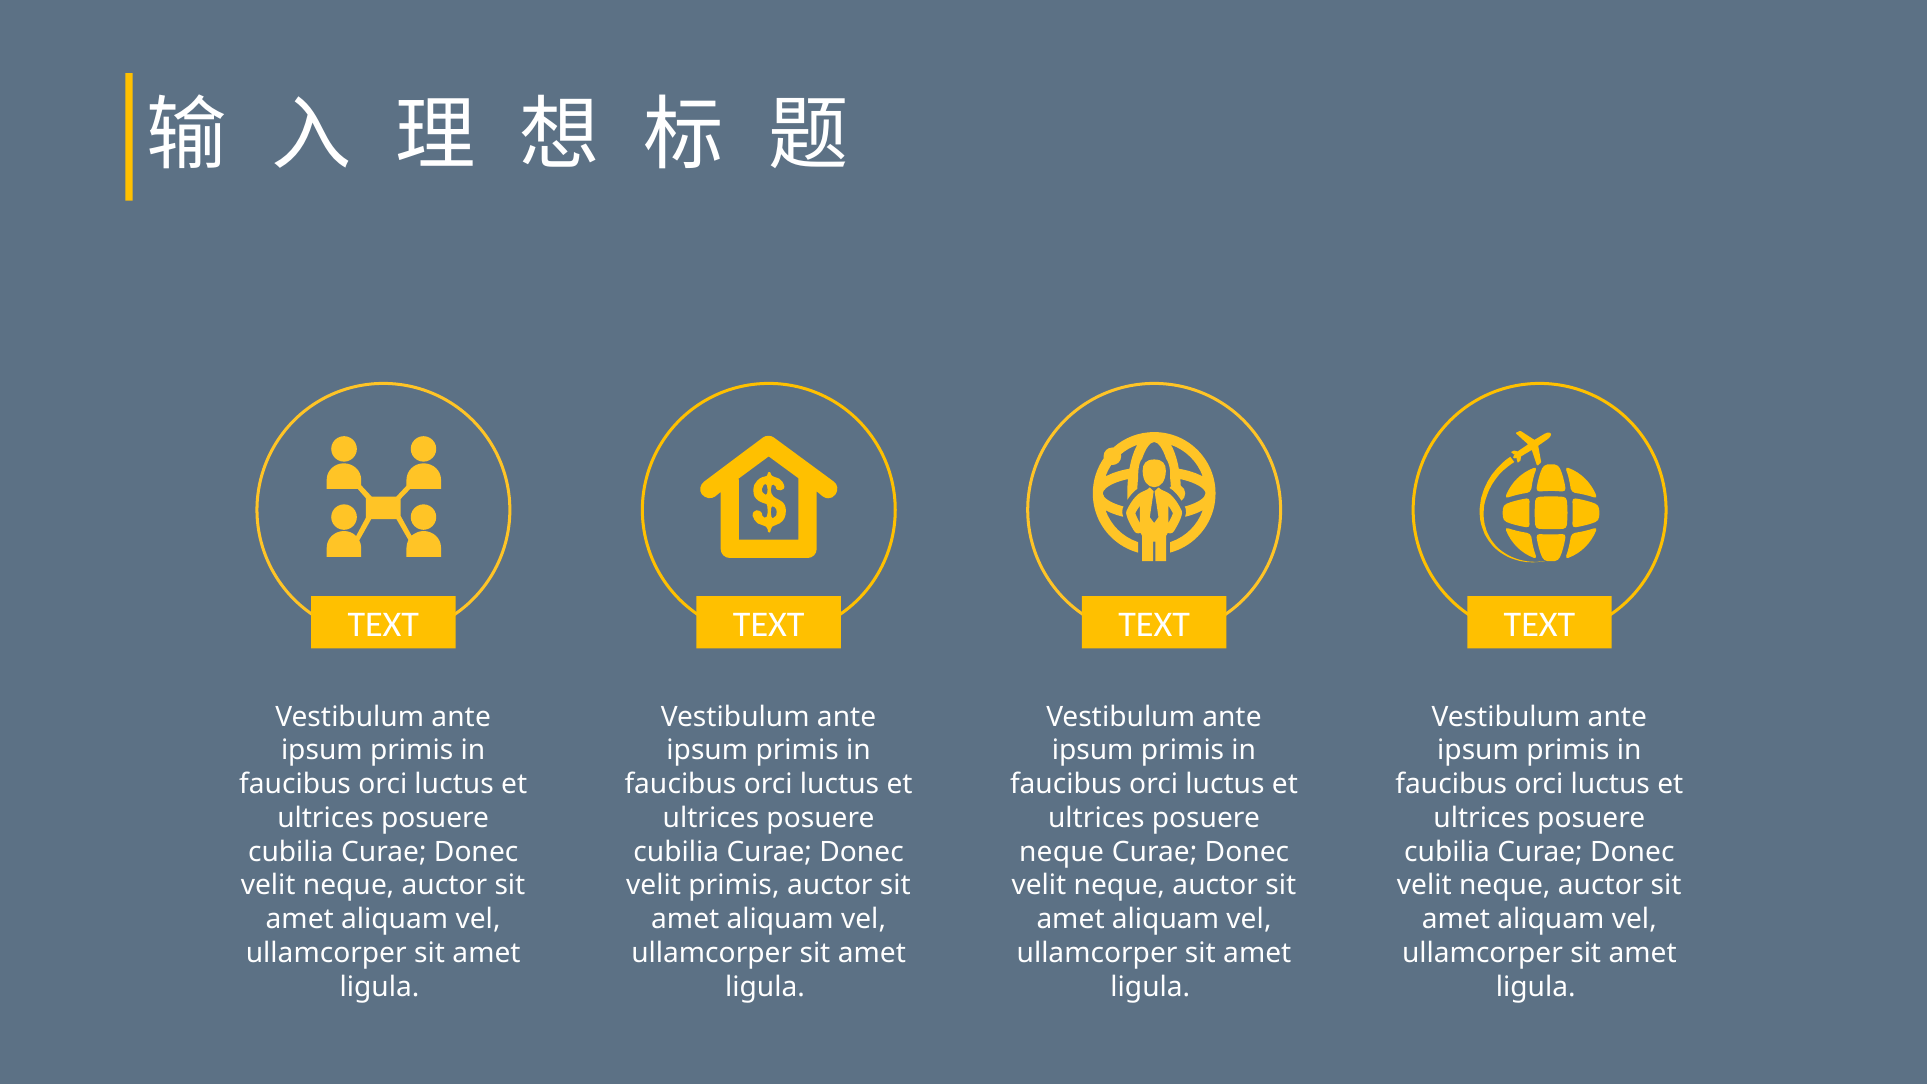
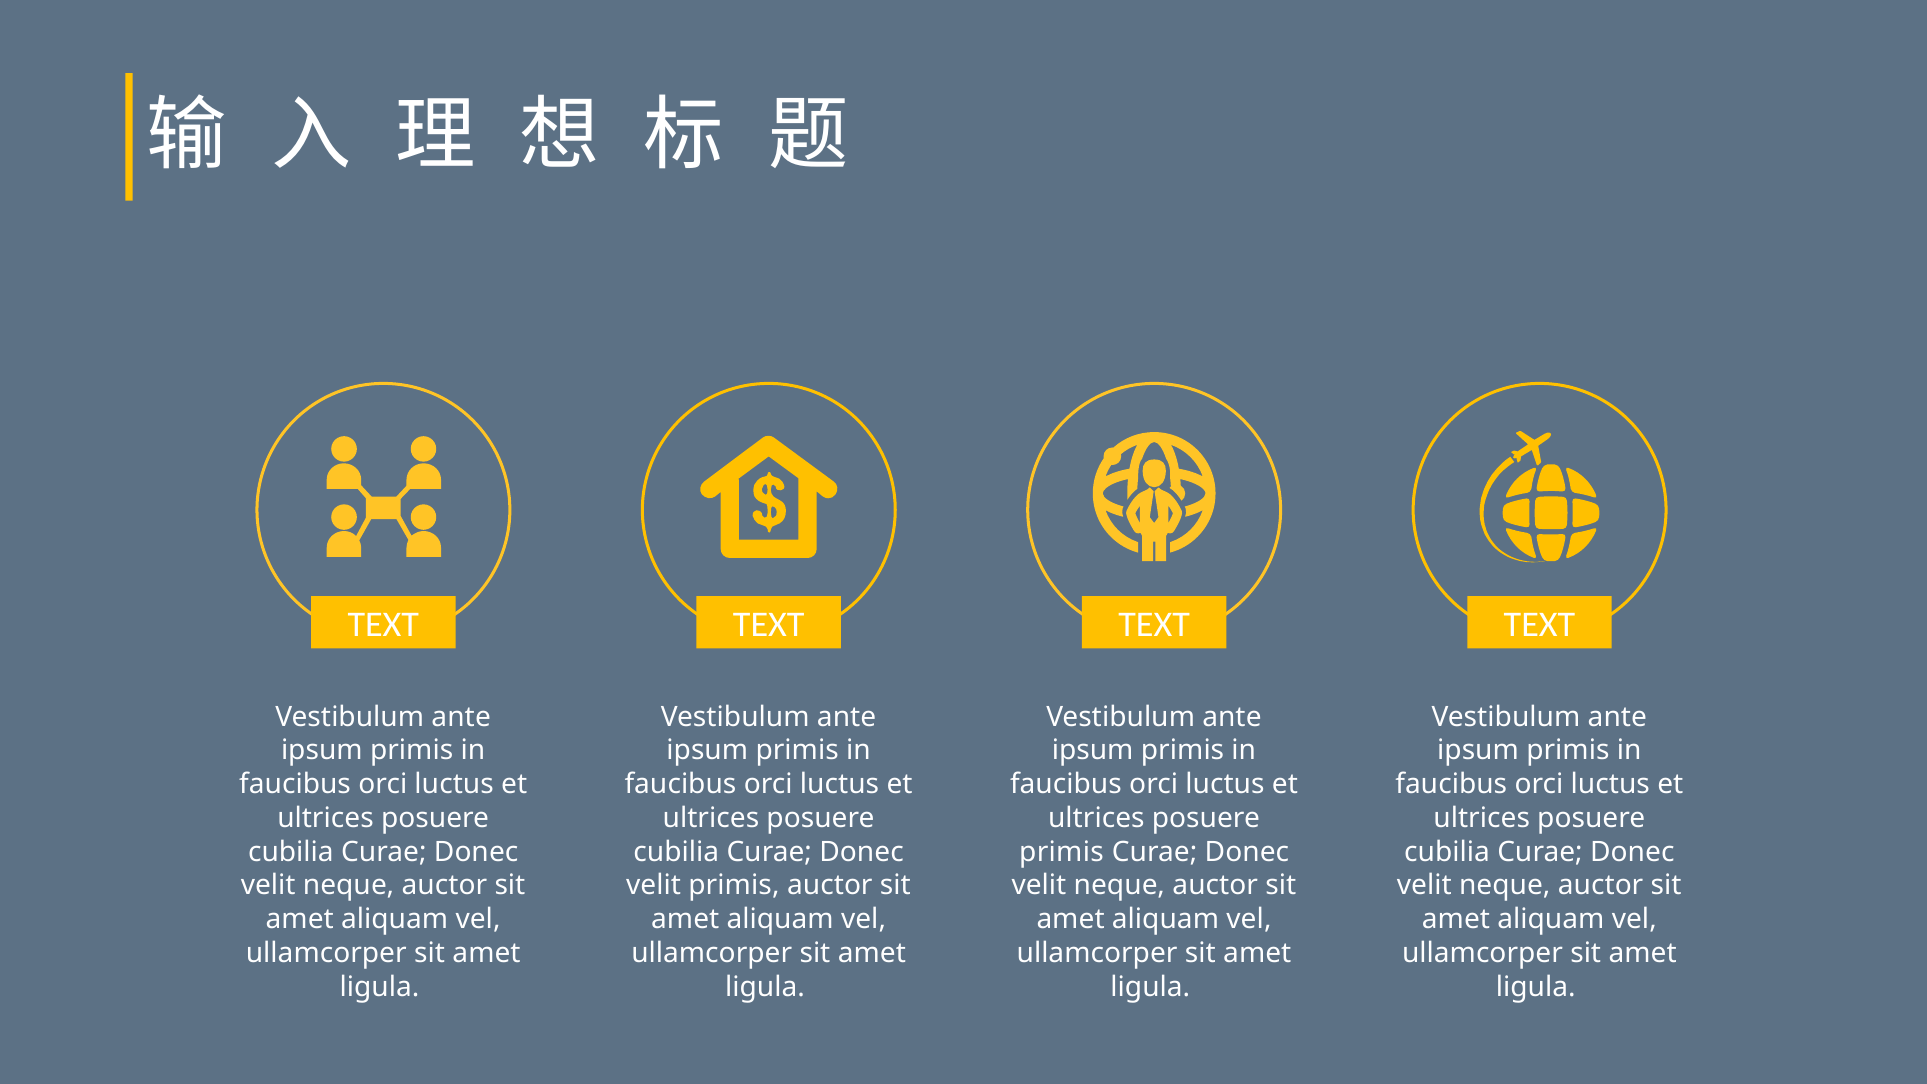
neque: neque -> primis (1062, 852)
